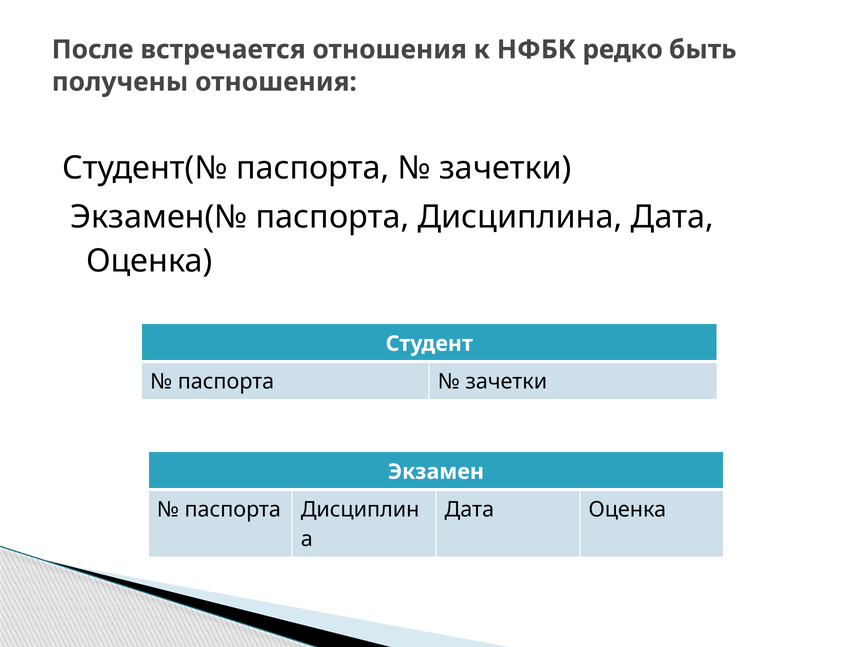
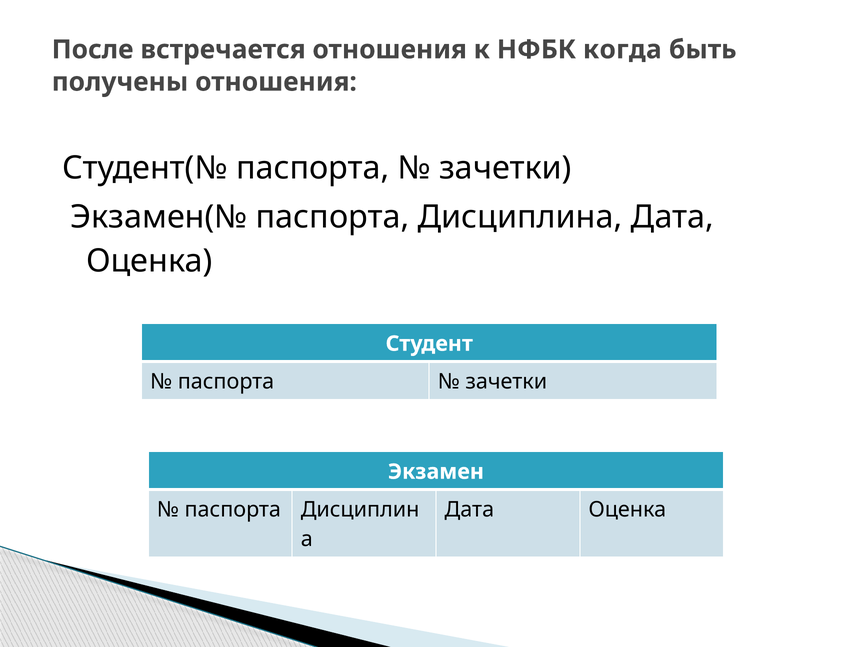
редко: редко -> когда (622, 50)
